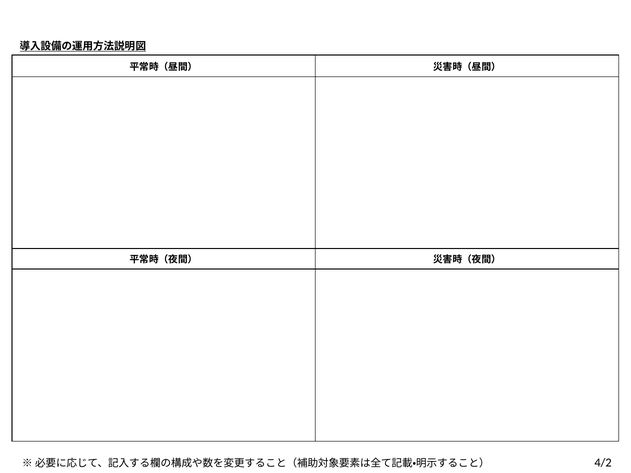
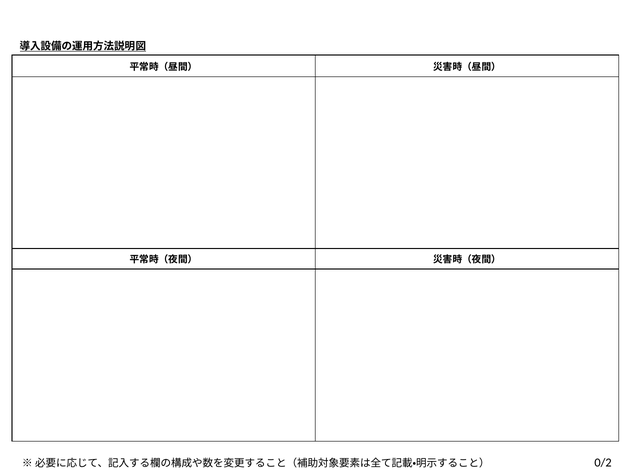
4/2: 4/2 -> 0/2 (603, 463)
